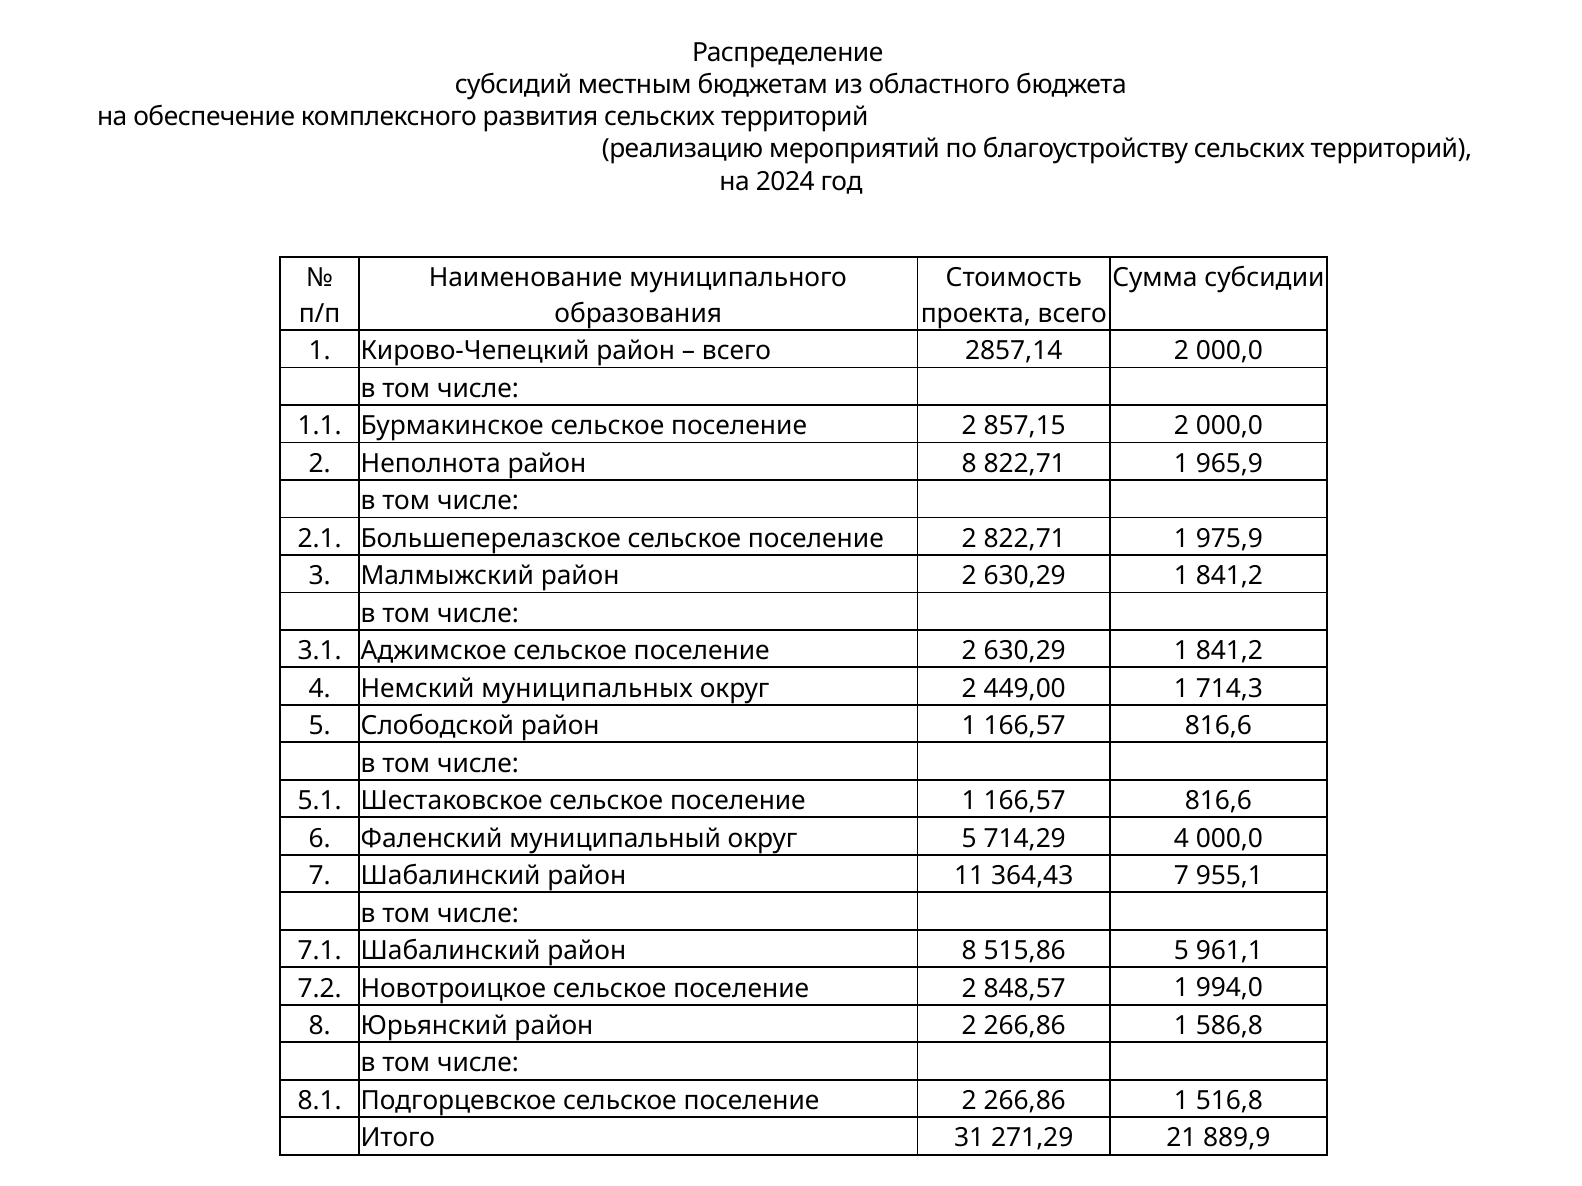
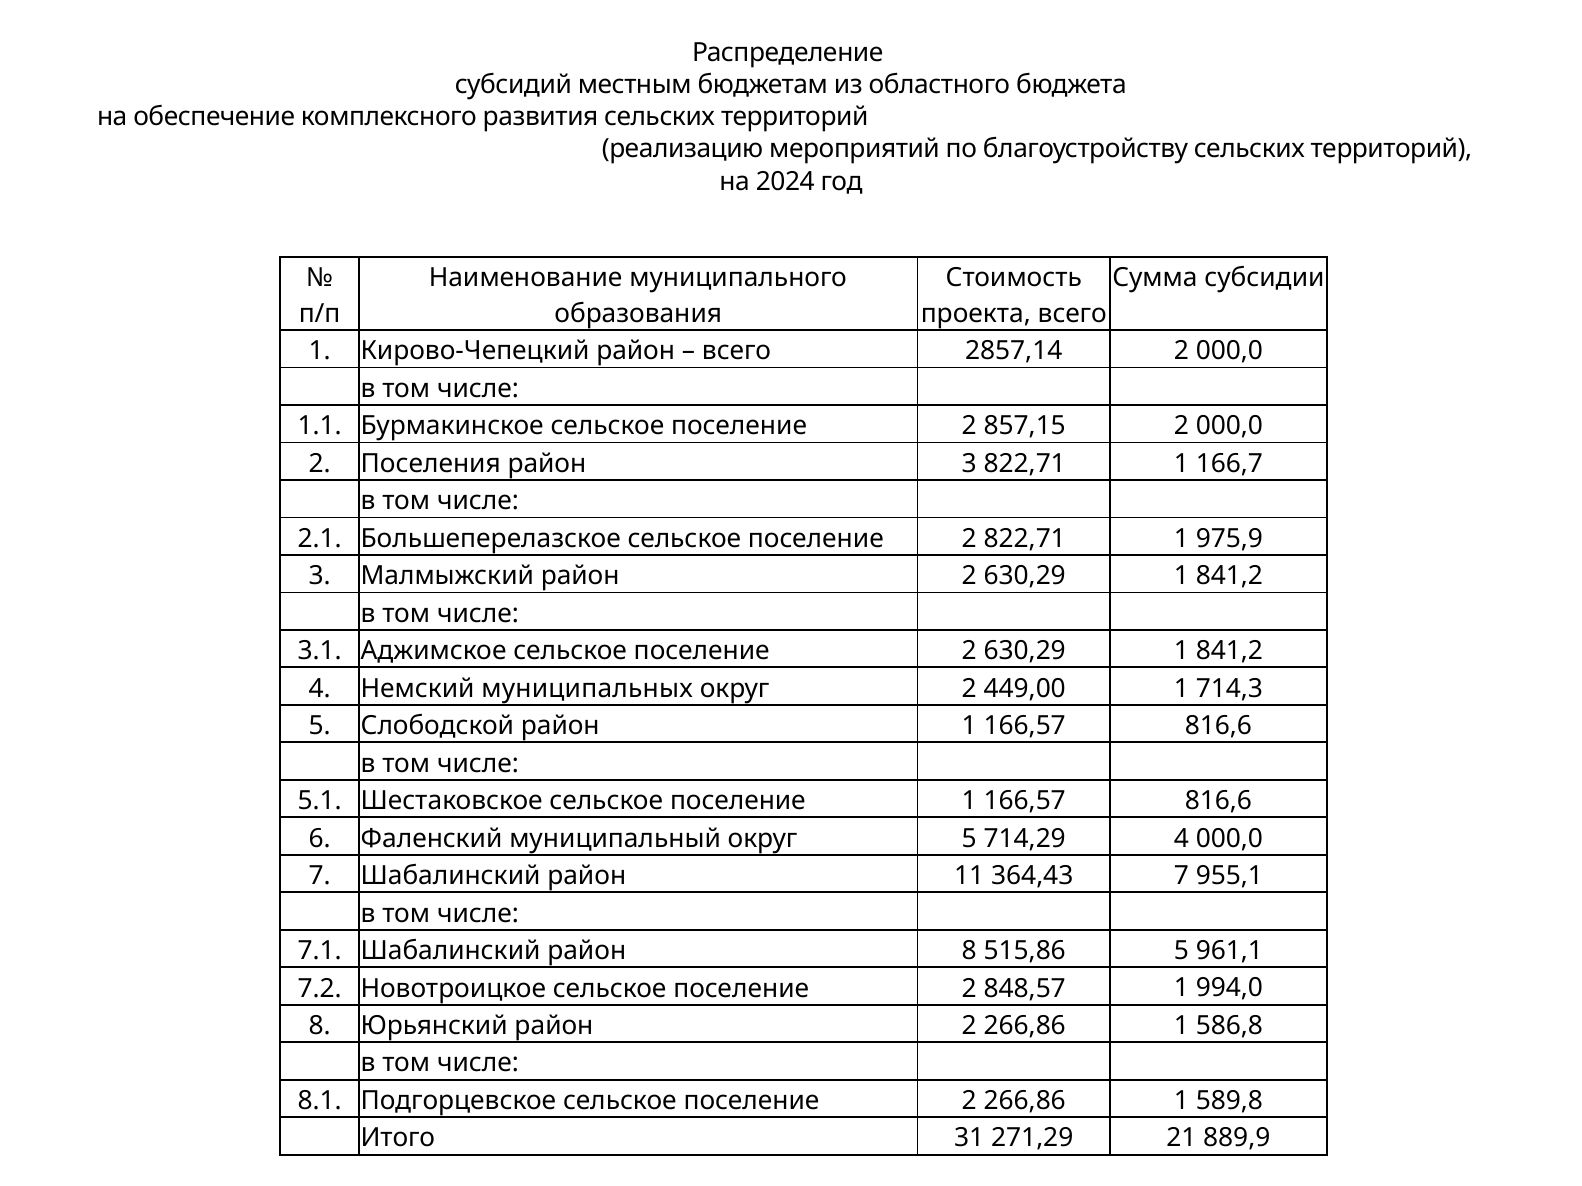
Неполнота: Неполнота -> Поселения (431, 464)
8: 8 -> 3 (969, 464)
965,9: 965,9 -> 166,7 (1229, 464)
516,8: 516,8 -> 589,8 (1229, 1101)
